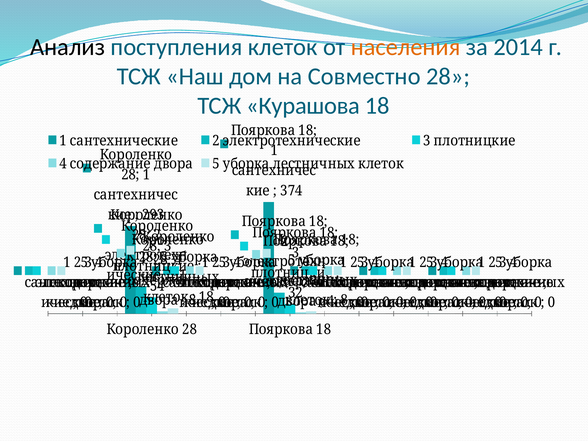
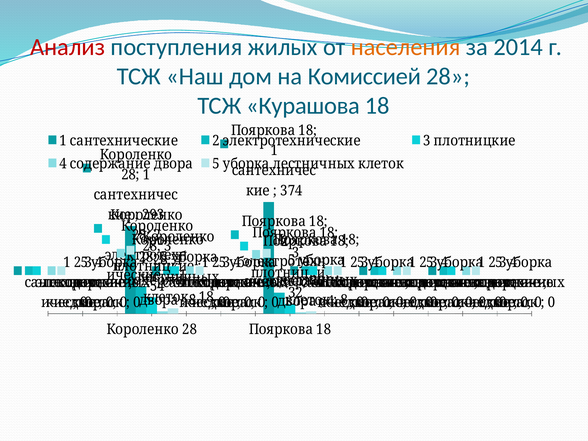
Анализ colour: black -> red (68, 47)
поступления клеток: клеток -> жилых (283, 47)
Совместно: Совместно -> Комиссией (364, 76)
